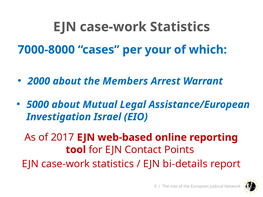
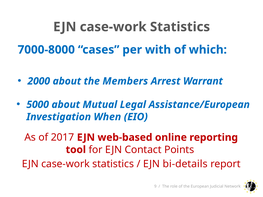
your: your -> with (158, 50)
Israel: Israel -> When (107, 117)
